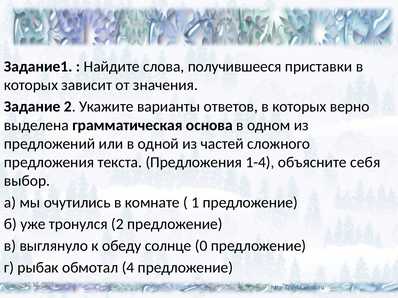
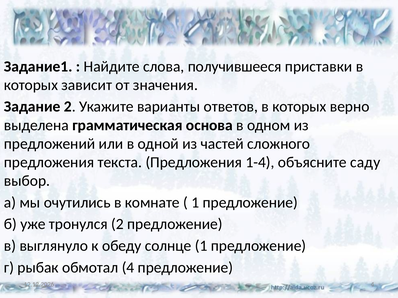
себя: себя -> саду (365, 163)
солнце 0: 0 -> 1 (201, 246)
